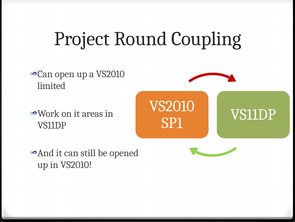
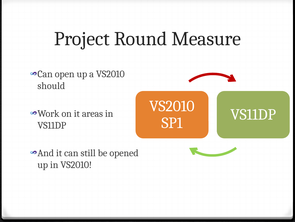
Coupling: Coupling -> Measure (206, 39)
limited: limited -> should (51, 86)
